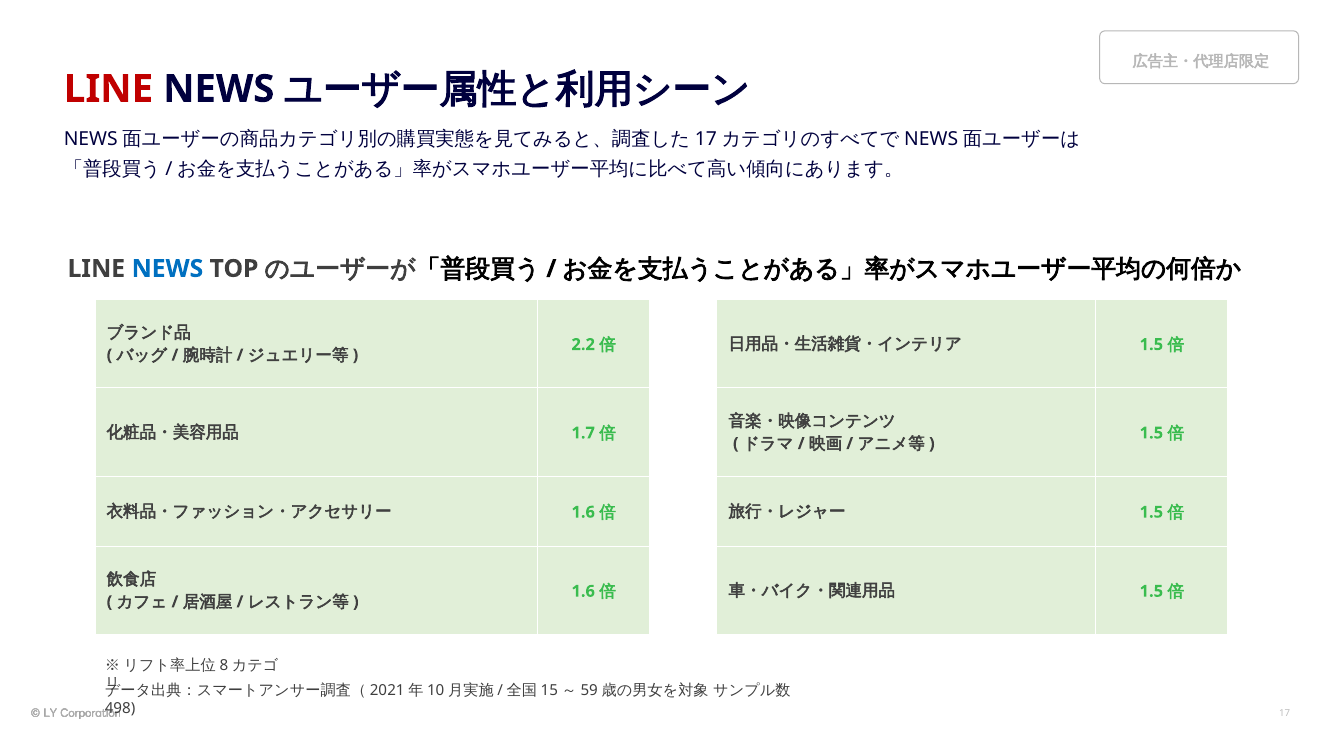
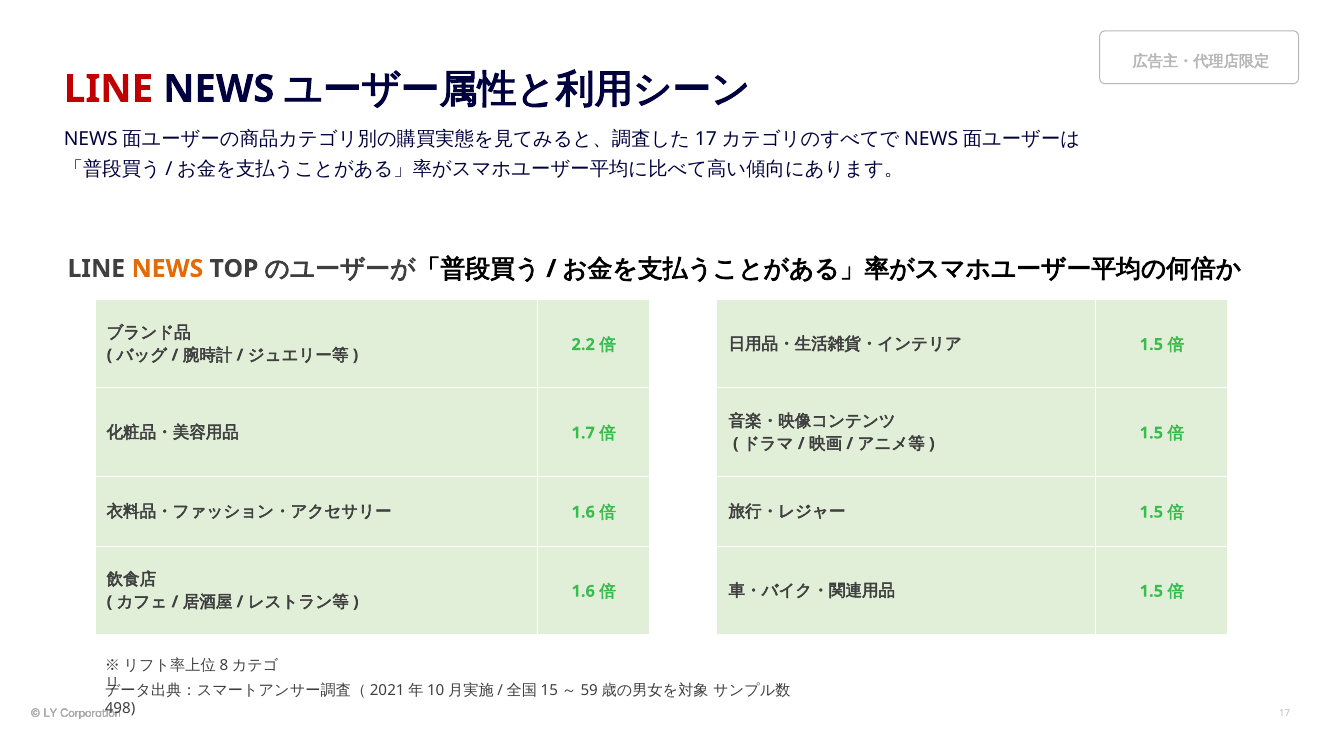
NEWS colour: blue -> orange (167, 269)
